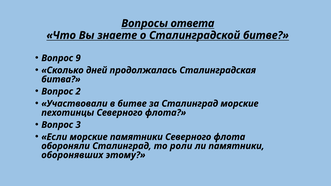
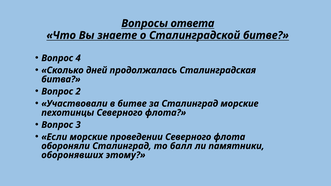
9: 9 -> 4 (78, 58)
морские памятники: памятники -> проведении (136, 137)
роли: роли -> балл (181, 146)
